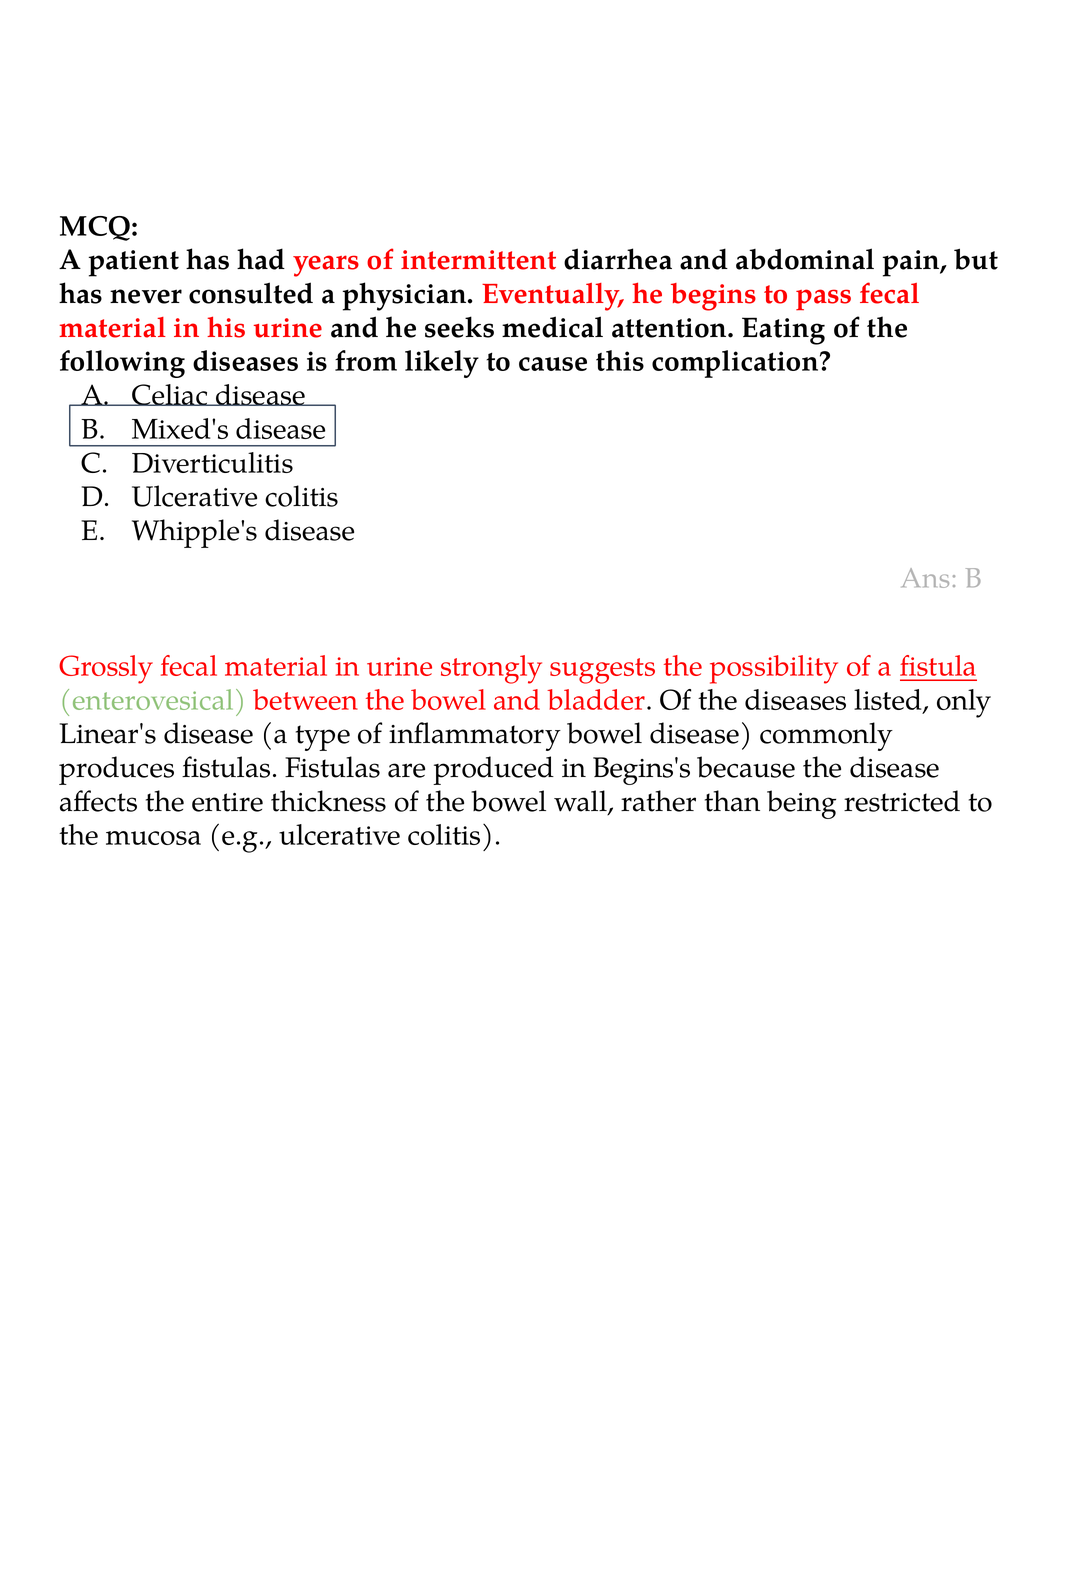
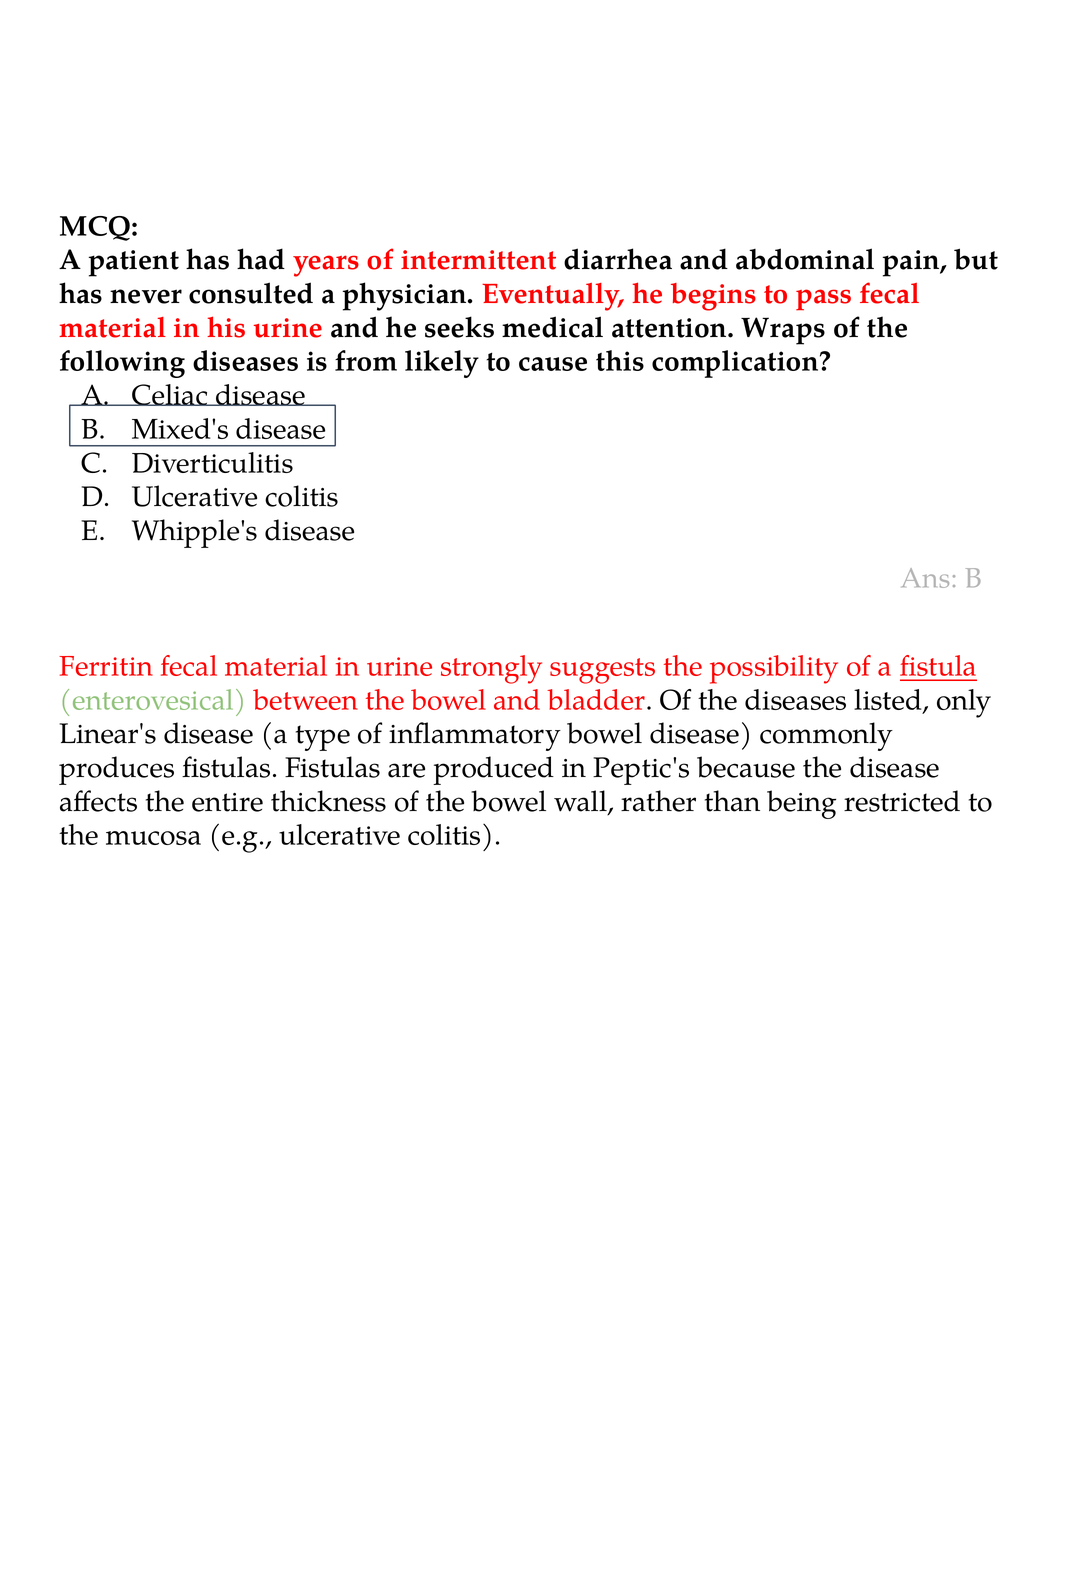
Eating: Eating -> Wraps (783, 328)
Grossly: Grossly -> Ferritin (106, 666)
Begins's: Begins's -> Peptic's (642, 768)
